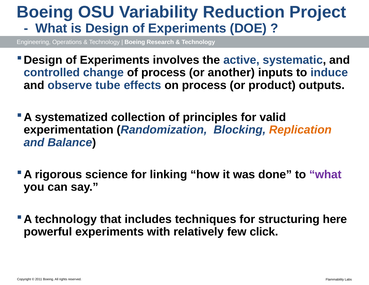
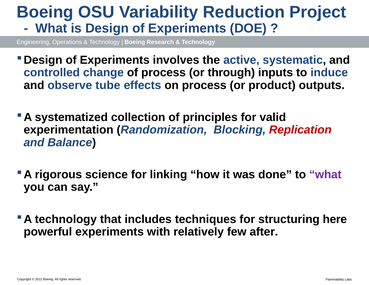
another: another -> through (231, 73)
Replication colour: orange -> red (300, 130)
click: click -> after (264, 232)
